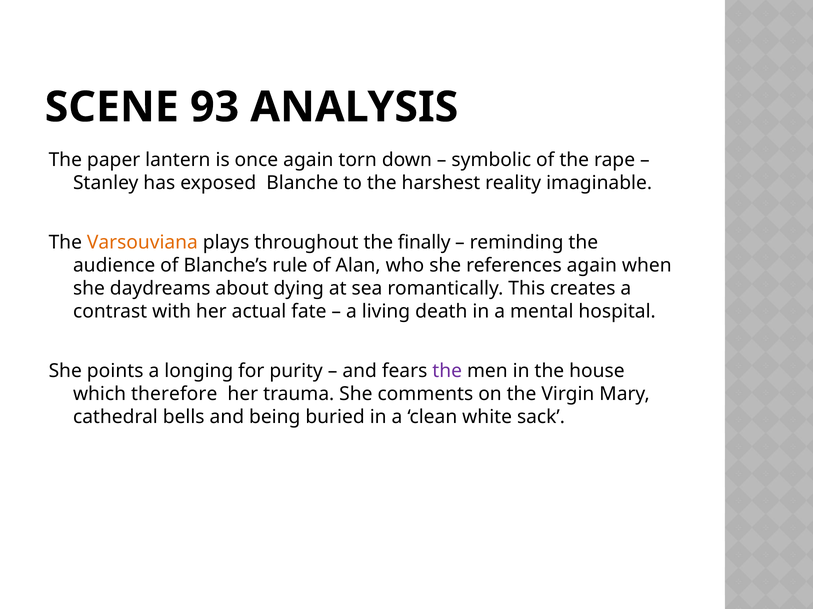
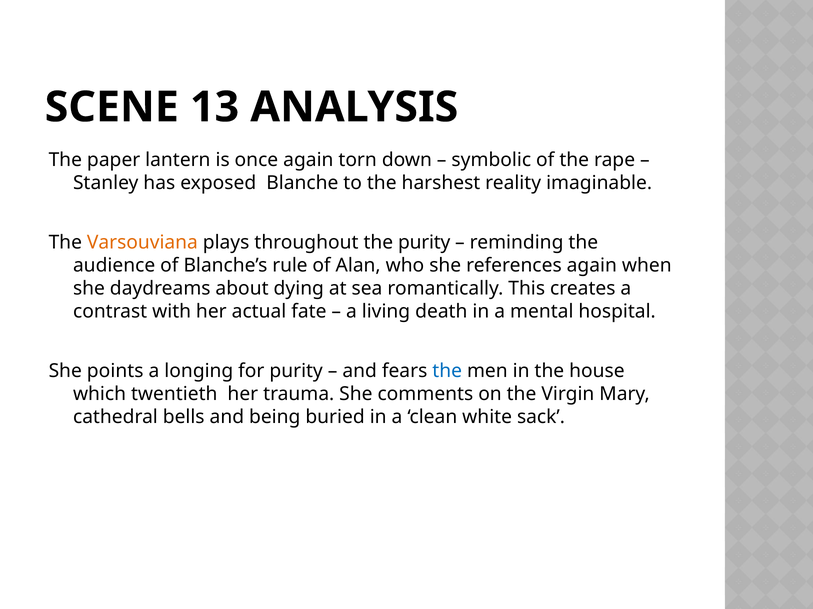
93: 93 -> 13 (215, 107)
the finally: finally -> purity (424, 243)
the colour: purple -> blue (447, 371)
therefore: therefore -> twentieth (174, 395)
